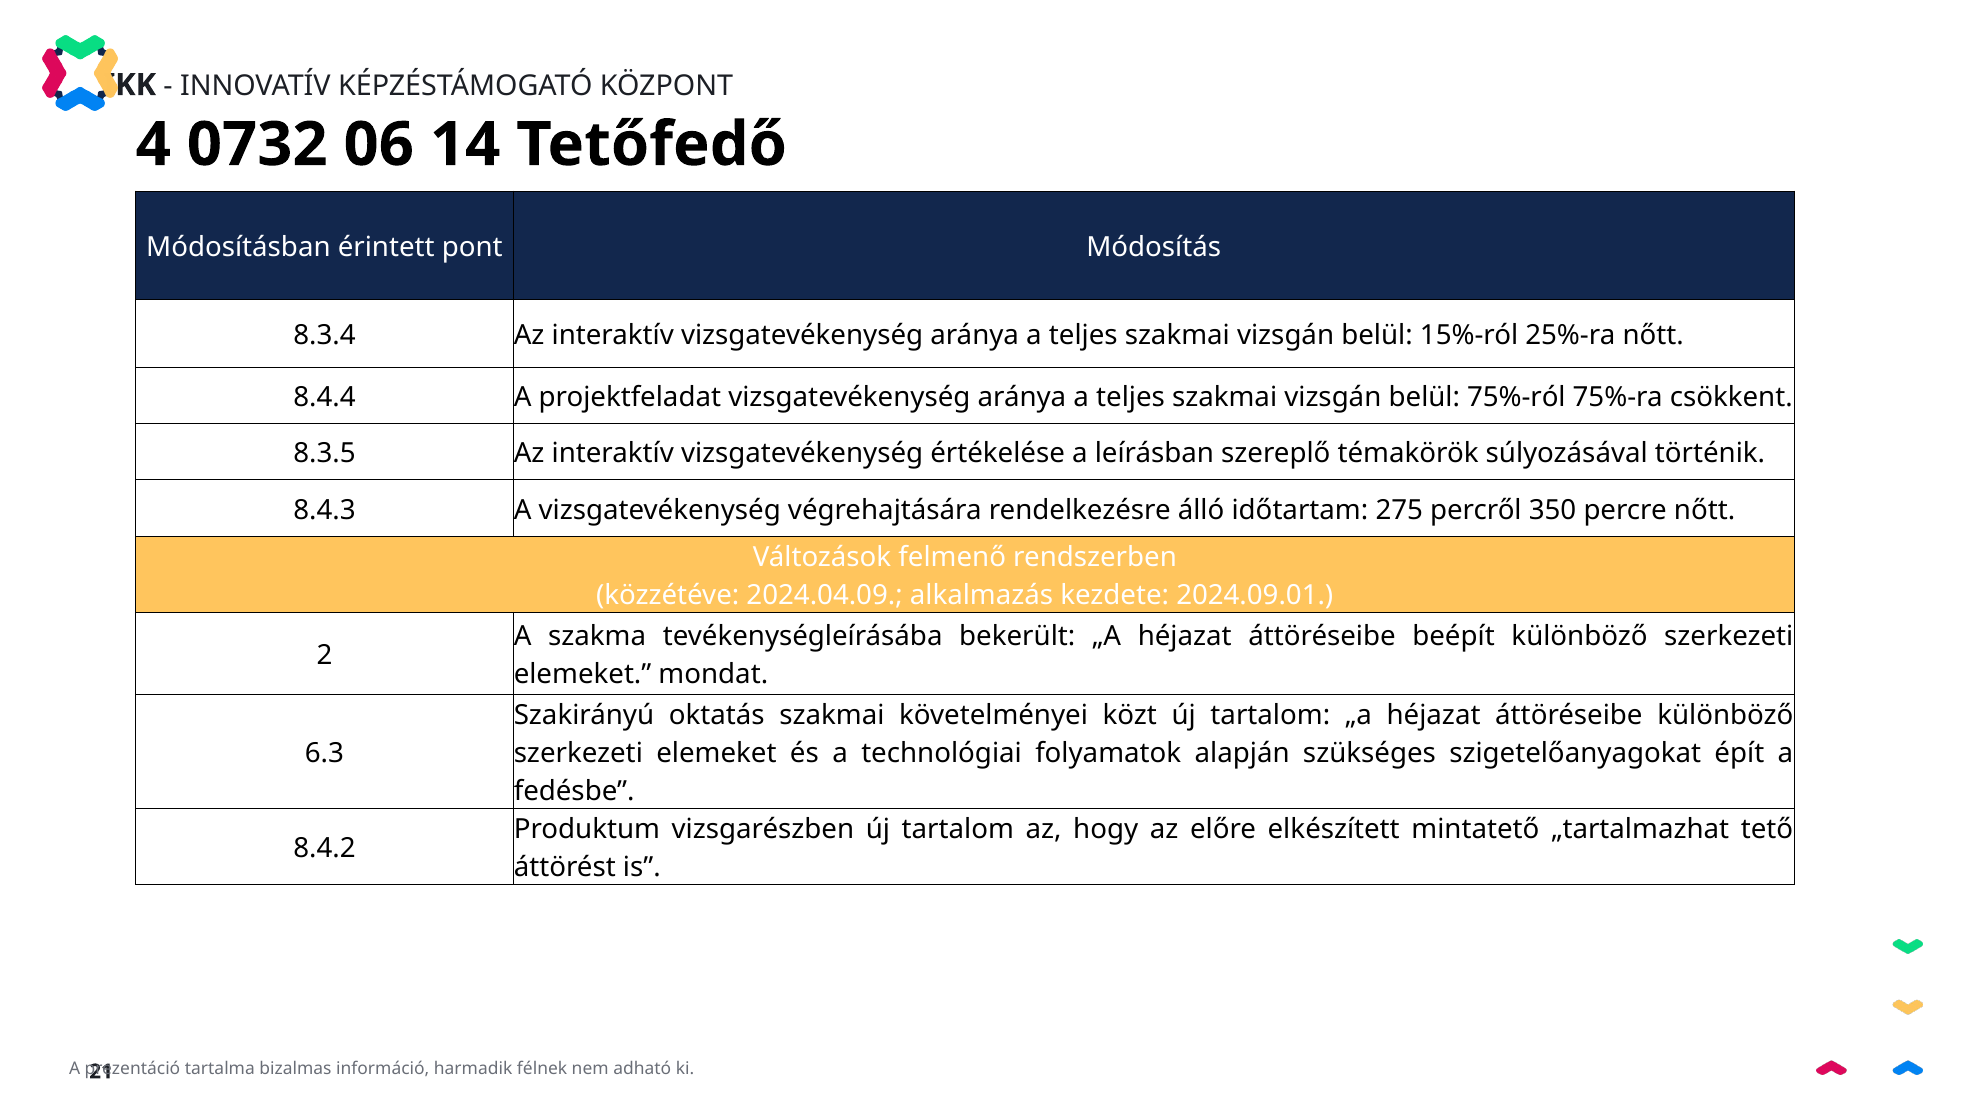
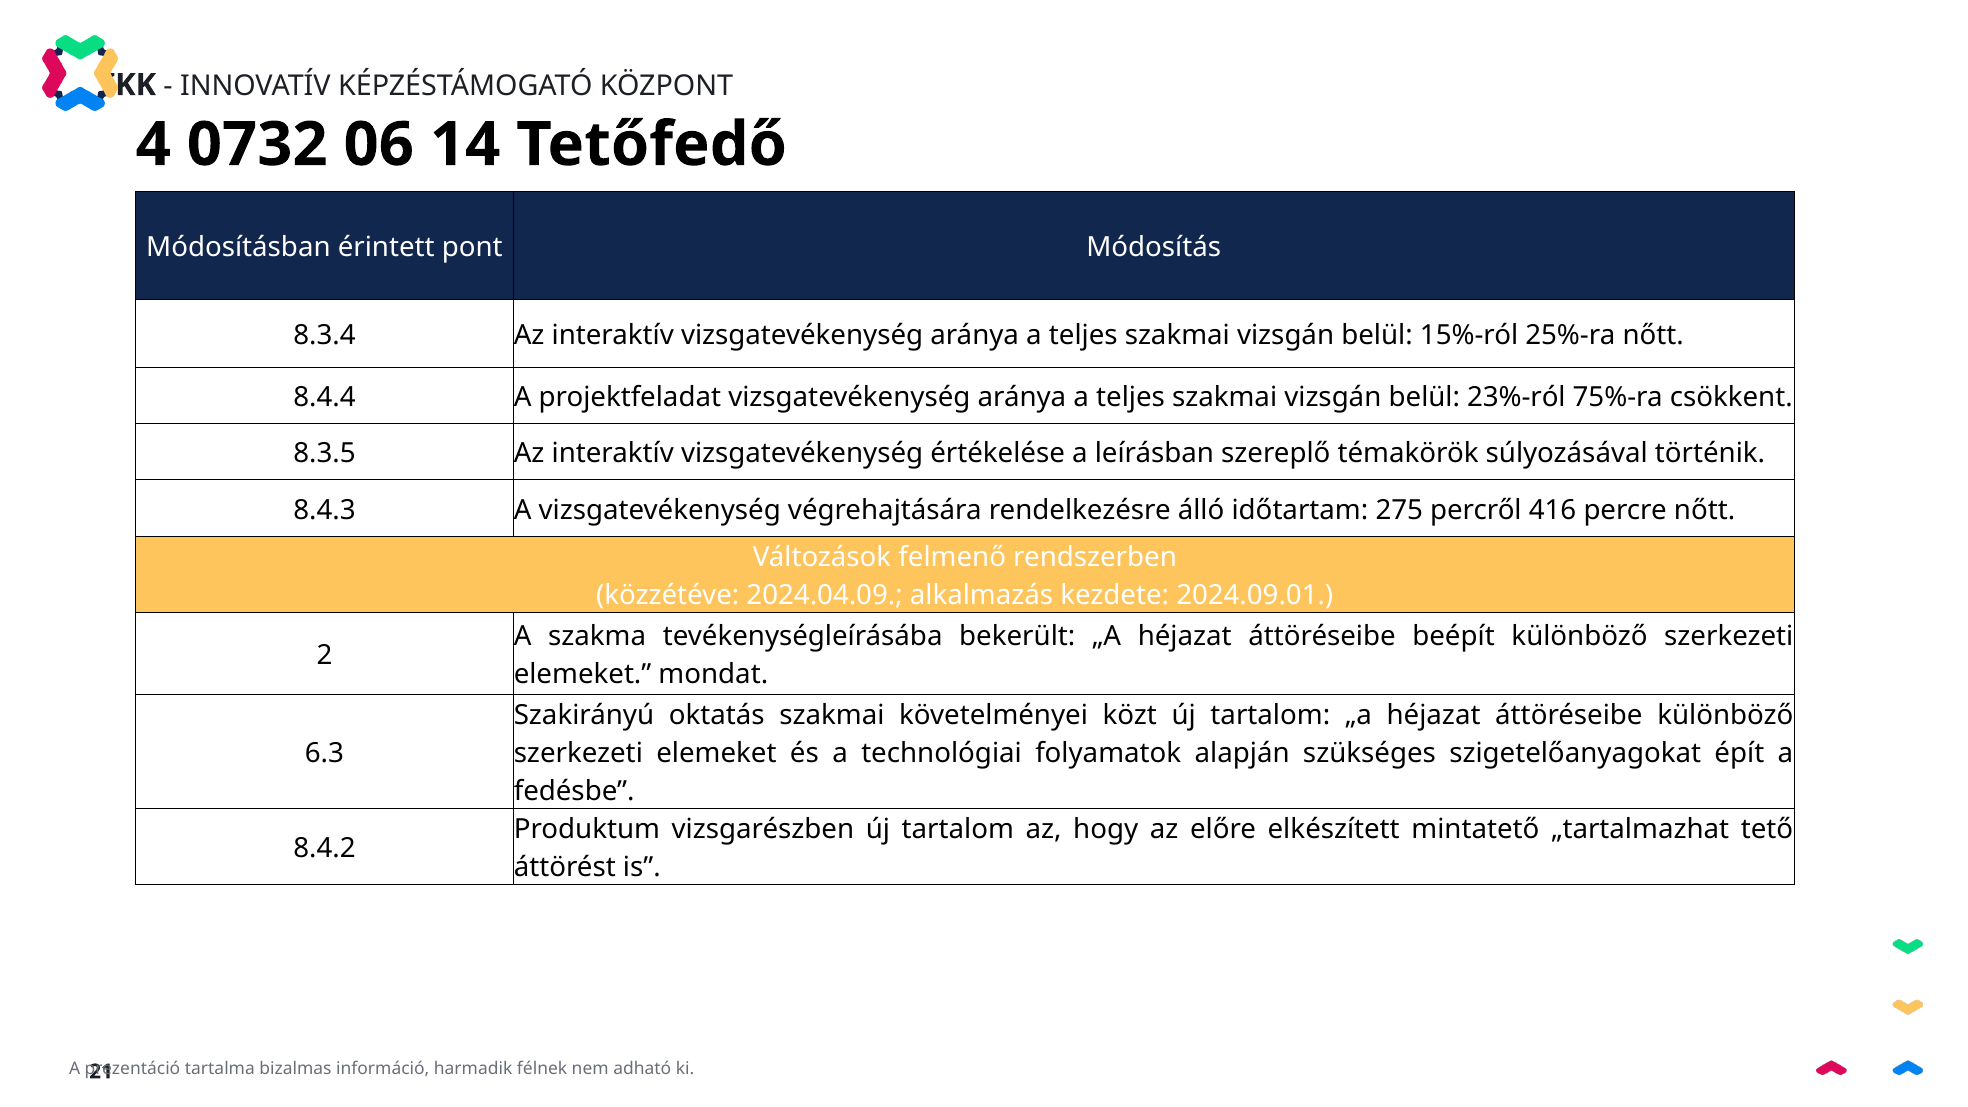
75%-ról: 75%-ról -> 23%-ról (1516, 397)
350: 350 -> 416 (1553, 510)
